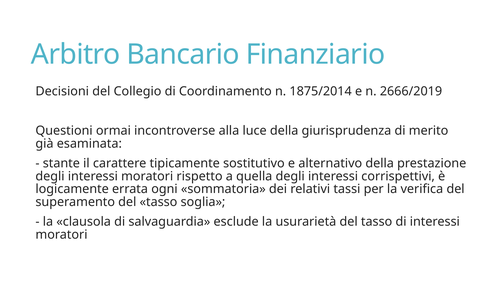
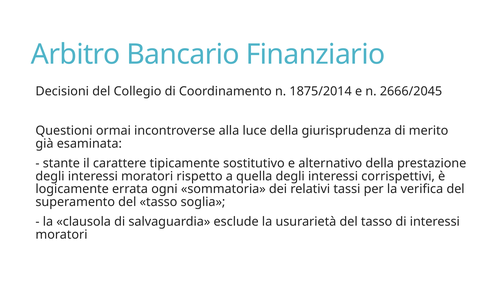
2666/2019: 2666/2019 -> 2666/2045 (411, 91)
